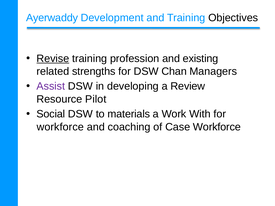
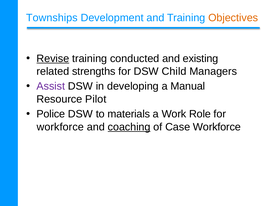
Ayerwaddy: Ayerwaddy -> Townships (52, 18)
Objectives colour: black -> orange (233, 18)
profession: profession -> conducted (135, 59)
Chan: Chan -> Child (174, 71)
Review: Review -> Manual (188, 86)
Social: Social -> Police (51, 114)
With: With -> Role (200, 114)
coaching underline: none -> present (129, 127)
